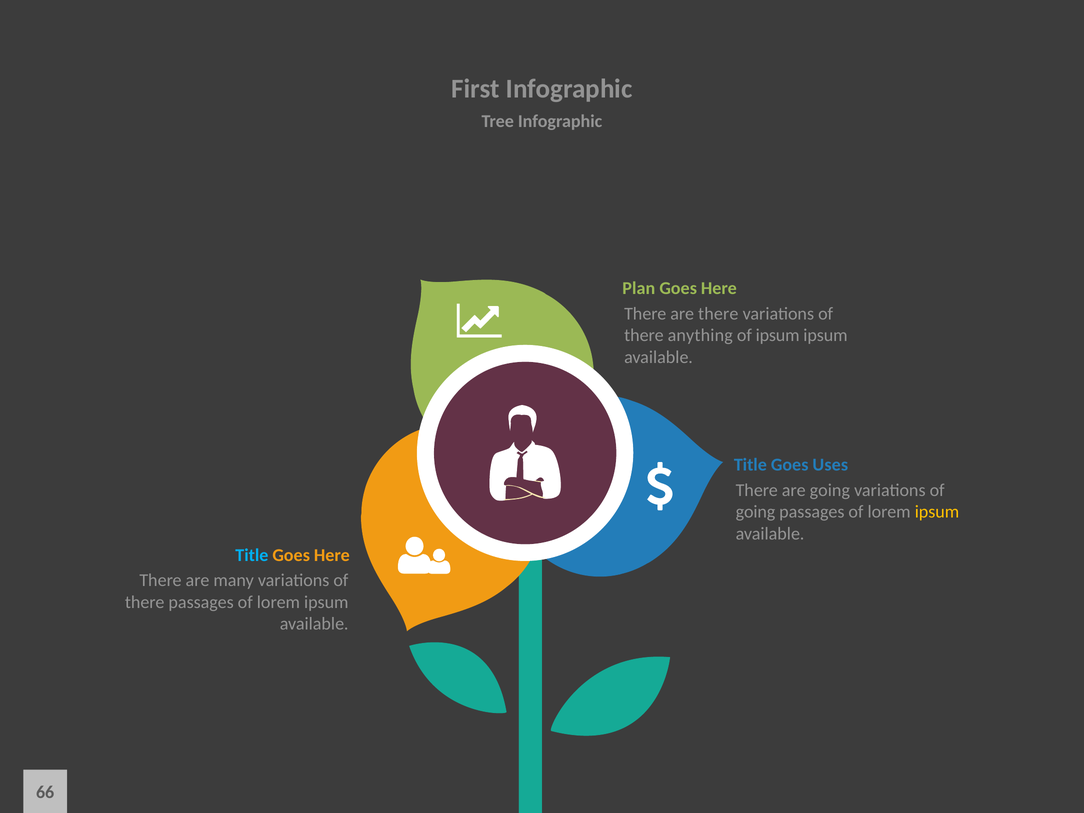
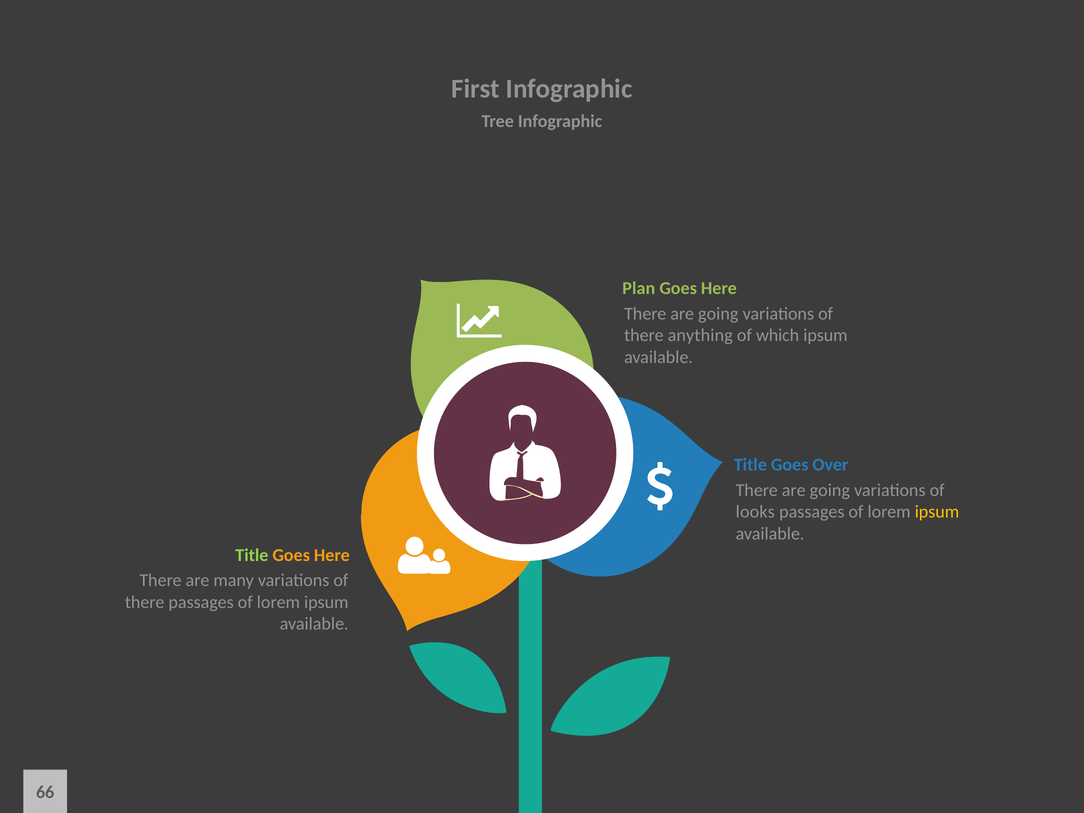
there: there -> going (718, 314)
of ipsum: ipsum -> which (778, 336)
Uses: Uses -> Over (830, 465)
going: going -> looks (755, 512)
Title colour: light blue -> light green (252, 555)
